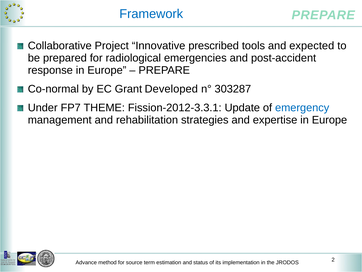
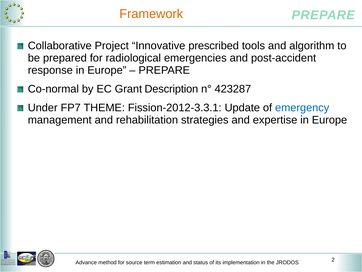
Framework colour: blue -> orange (151, 14)
expected: expected -> algorithm (312, 46)
Developed: Developed -> Description (171, 89)
303287: 303287 -> 423287 (233, 89)
